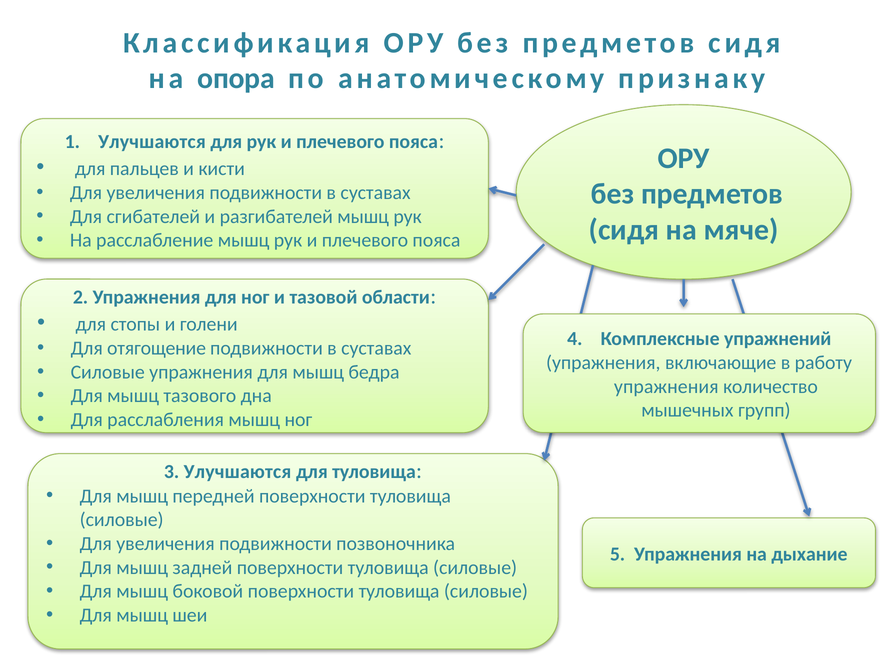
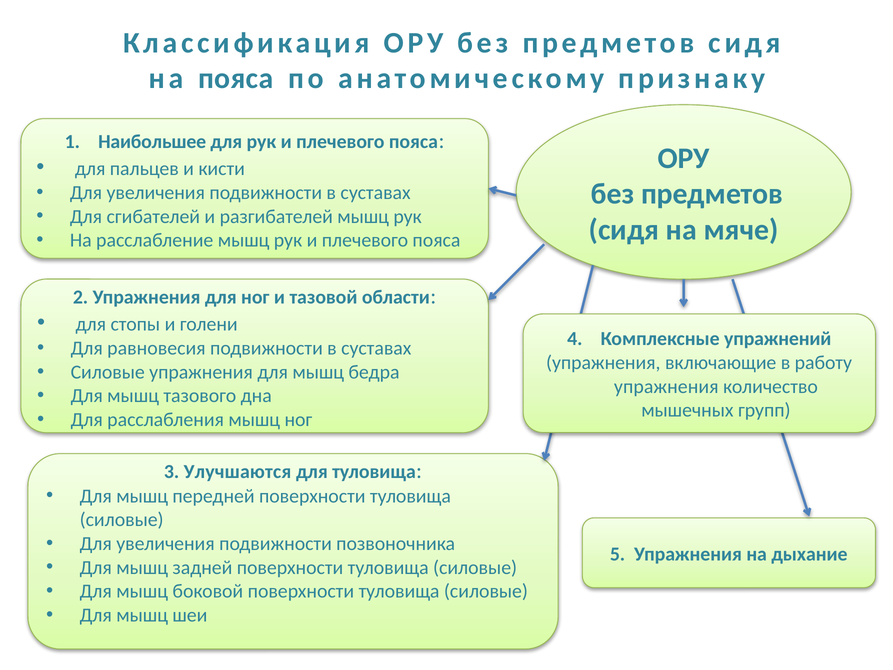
на опора: опора -> пояса (236, 79)
Улучшаются: Улучшаются -> Наибольшее (152, 142)
отягощение: отягощение -> равновесия (156, 348)
